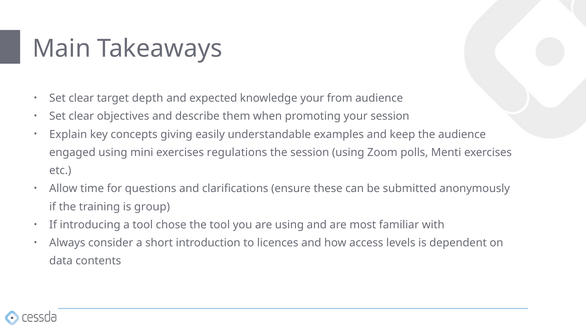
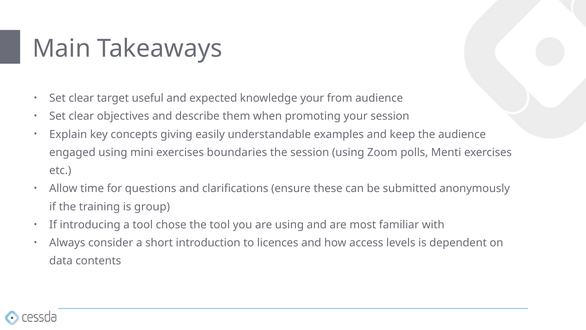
depth: depth -> useful (148, 98)
regulations: regulations -> boundaries (237, 152)
